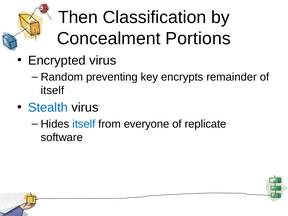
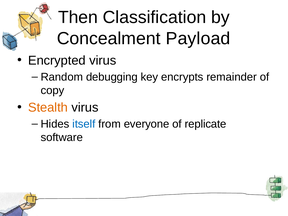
Portions: Portions -> Payload (198, 38)
preventing: preventing -> debugging (112, 77)
itself: itself -> copy (52, 90)
Stealth colour: blue -> orange (48, 107)
